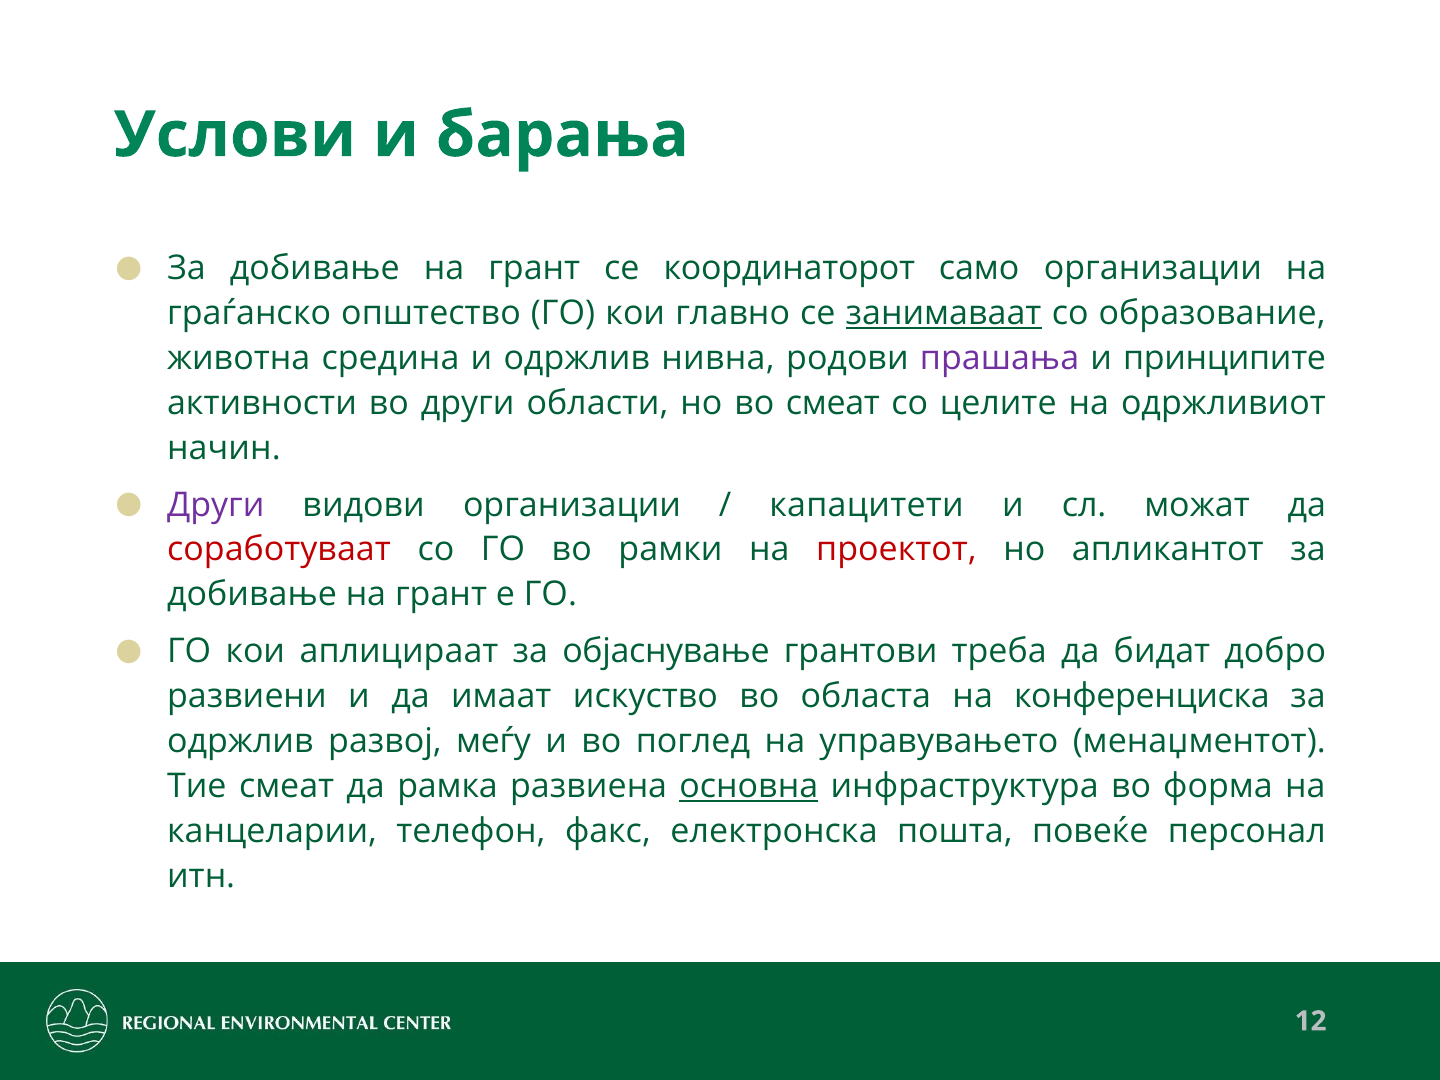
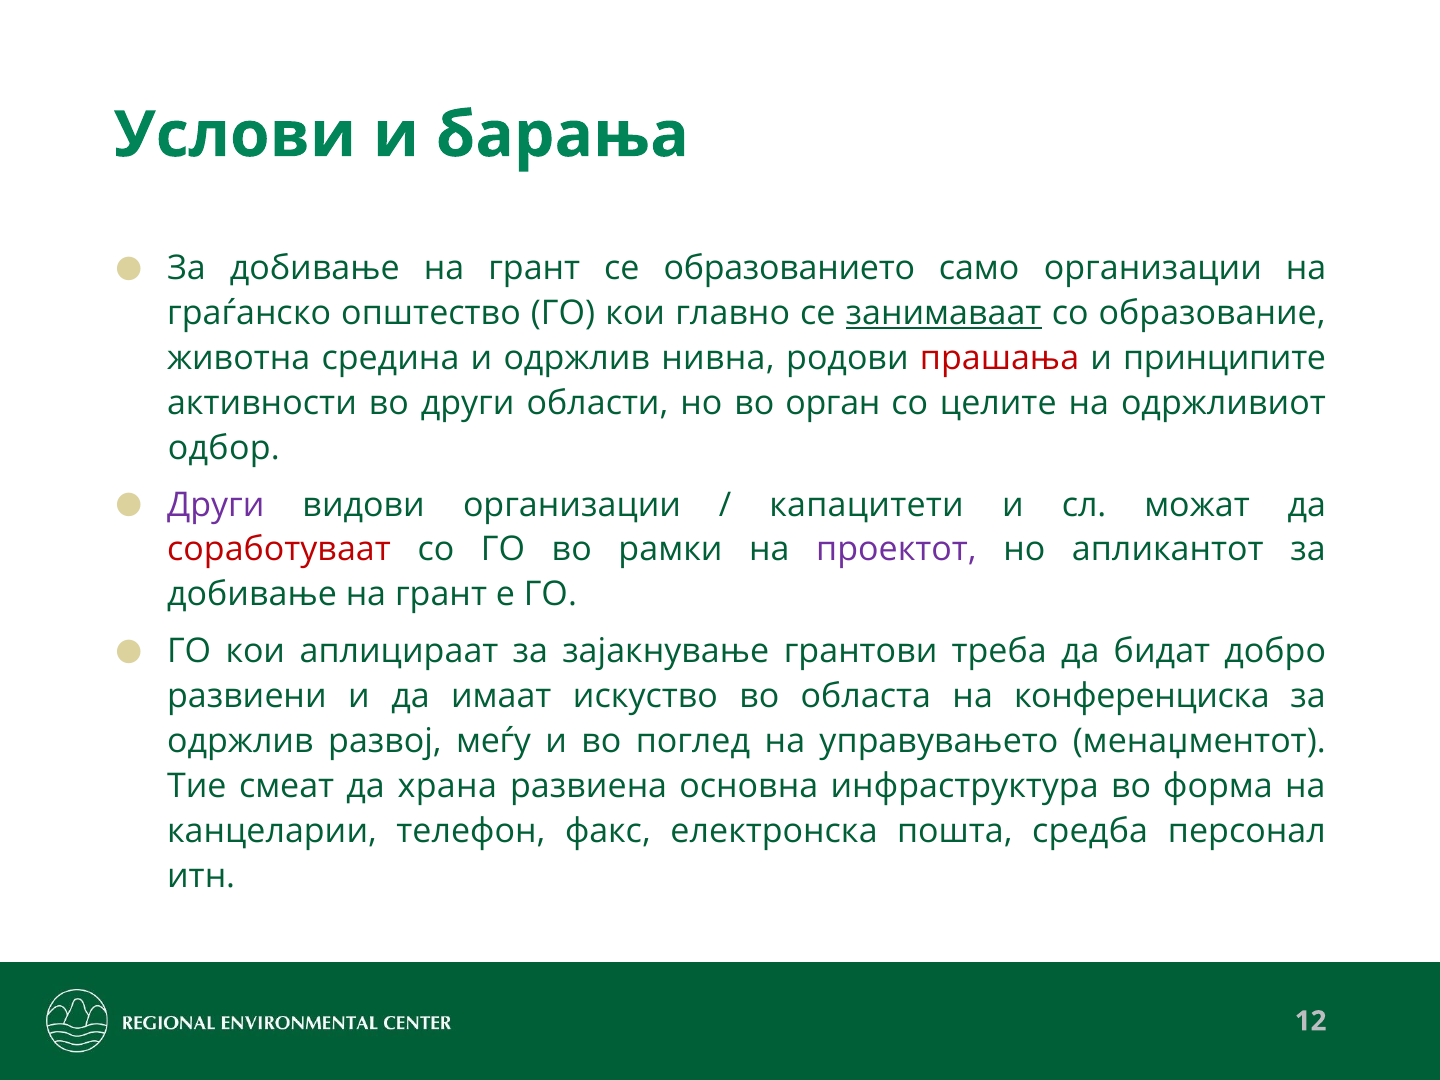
координаторот: координаторот -> образованието (789, 268)
прашања colour: purple -> red (1000, 358)
во смеат: смеат -> орган (833, 403)
начин: начин -> одбор (224, 448)
проектот colour: red -> purple (896, 550)
објаснување: објаснување -> зајакнување (666, 652)
рамка: рамка -> храна (447, 786)
основна underline: present -> none (749, 786)
повеќе: повеќе -> средба (1090, 831)
